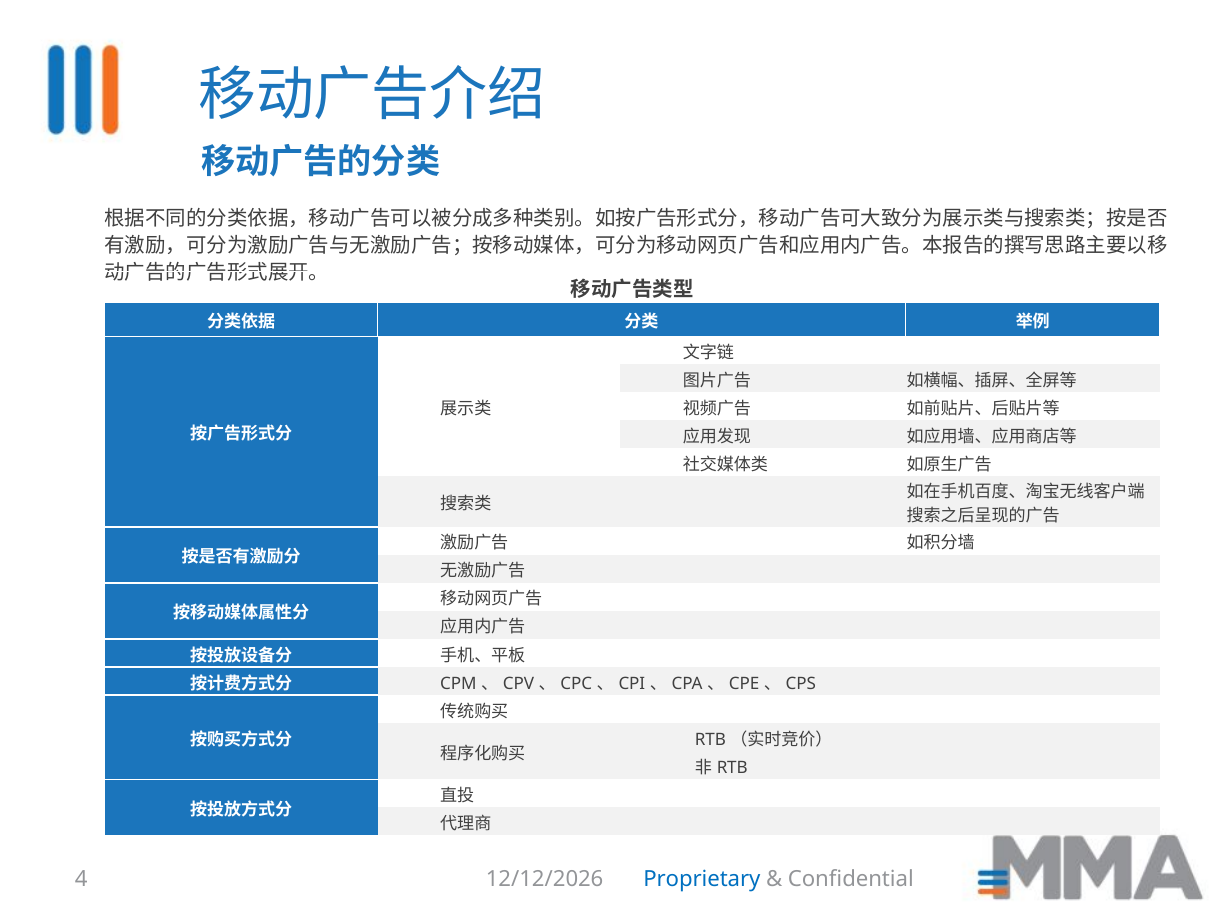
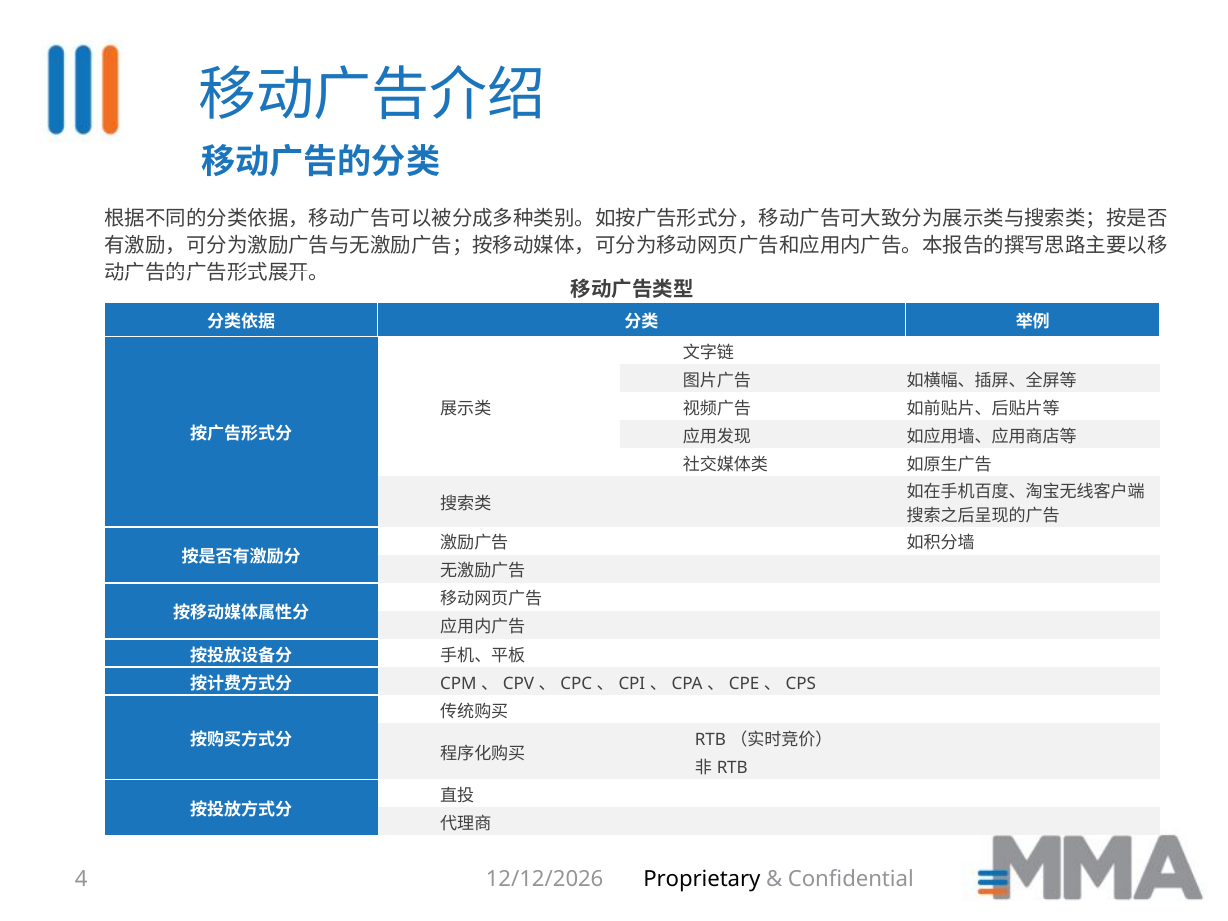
Proprietary colour: blue -> black (702, 880)
